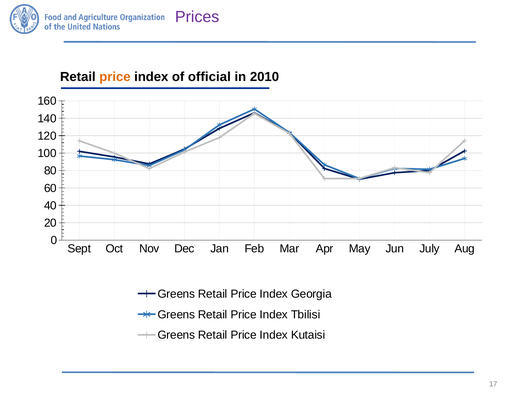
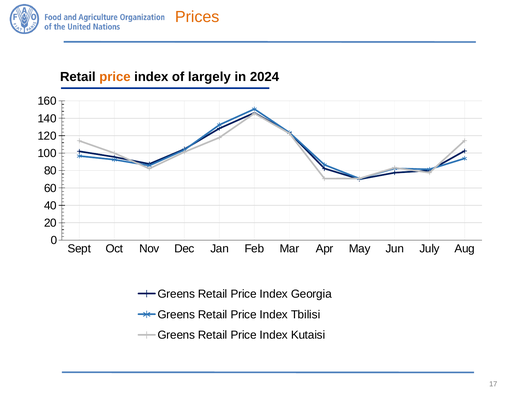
Prices colour: purple -> orange (197, 17)
official: official -> largely (209, 77)
2010: 2010 -> 2024 (264, 77)
